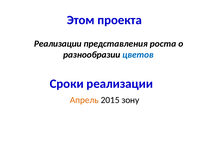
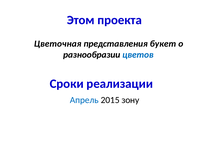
Реализации: Реализации -> Цветочная (58, 44)
роста: роста -> букет (163, 44)
Апрель colour: orange -> blue (84, 100)
